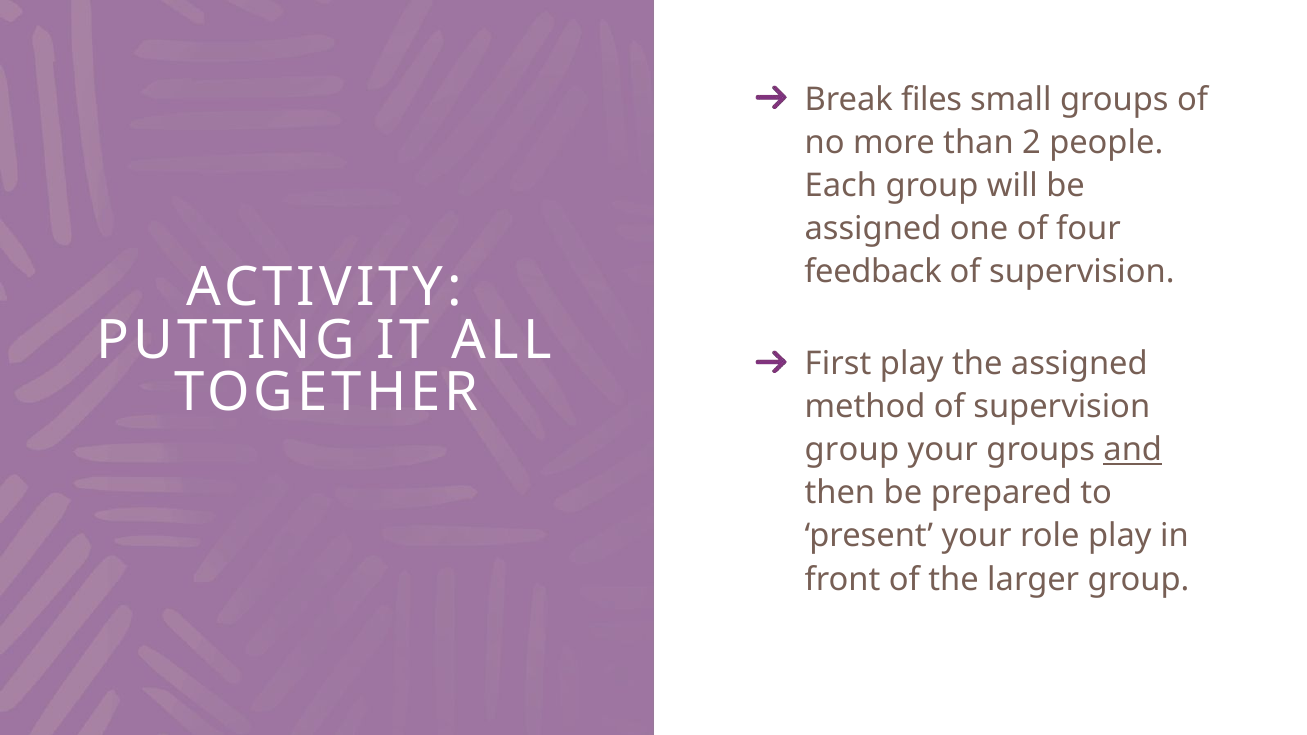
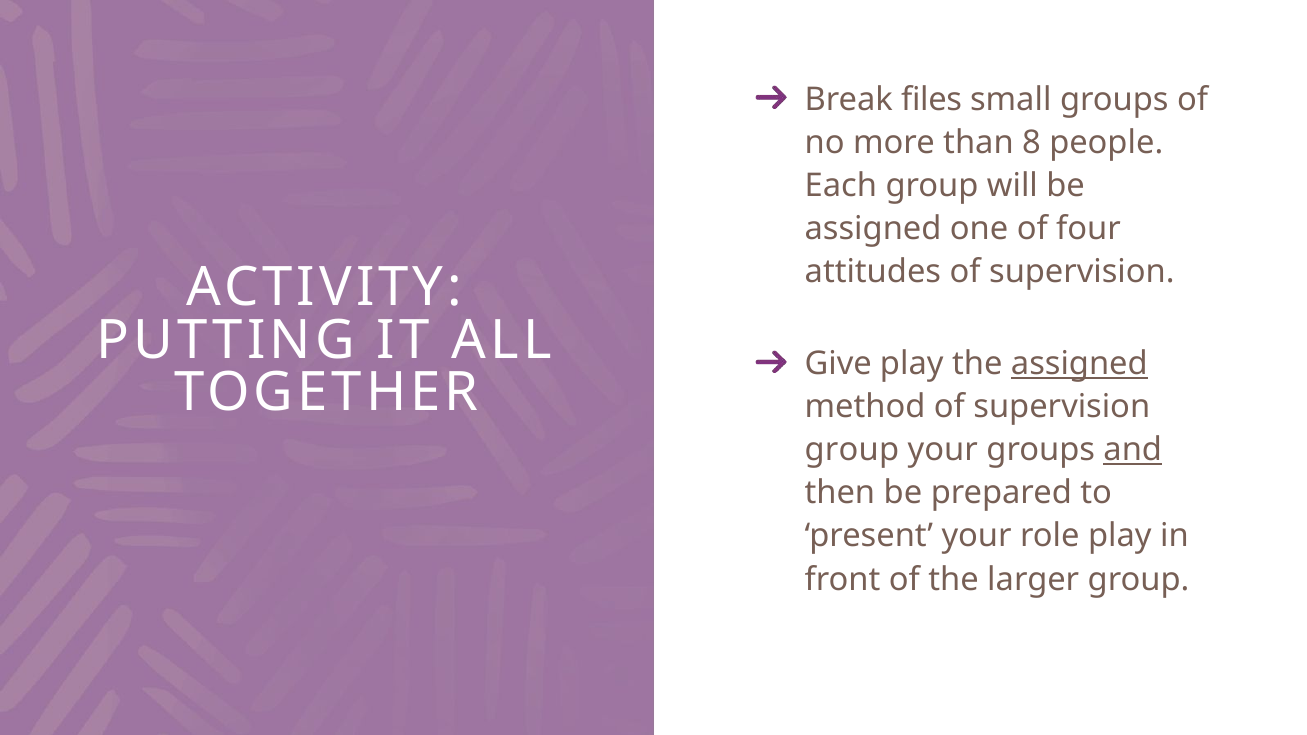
2: 2 -> 8 (1031, 142)
feedback: feedback -> attitudes (873, 272)
First: First -> Give (838, 364)
assigned underline: none -> present (1079, 364)
